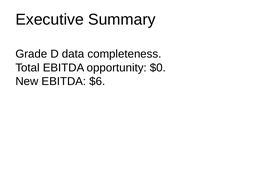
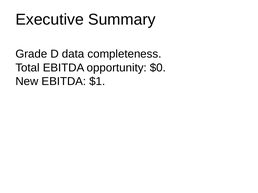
$6: $6 -> $1 (97, 82)
